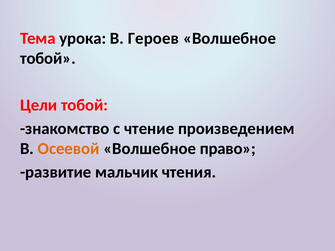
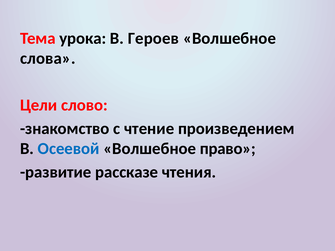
тобой: тобой -> слова (48, 58)
Цели тобой: тобой -> слово (84, 105)
Осеевой colour: orange -> blue (69, 149)
мальчик: мальчик -> рассказе (127, 172)
